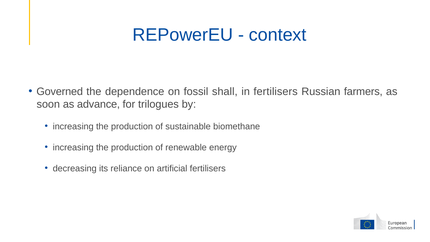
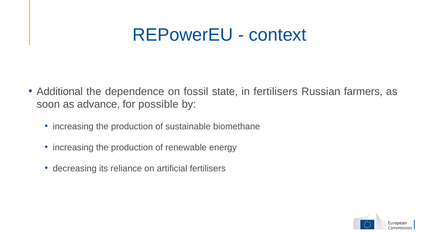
Governed: Governed -> Additional (60, 91)
shall: shall -> state (225, 91)
trilogues: trilogues -> possible (158, 104)
